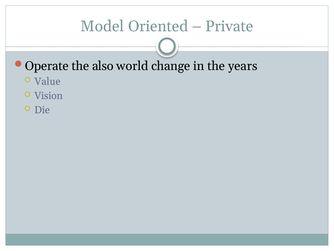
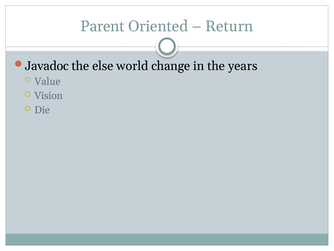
Model: Model -> Parent (102, 26)
Private: Private -> Return (229, 26)
Operate: Operate -> Javadoc (47, 66)
also: also -> else (103, 66)
